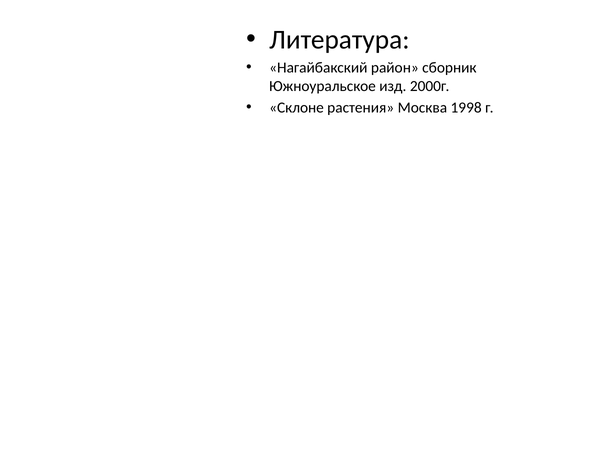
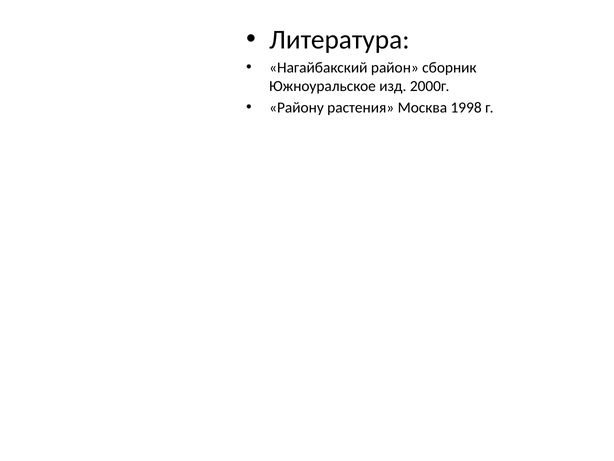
Склоне: Склоне -> Району (297, 107)
